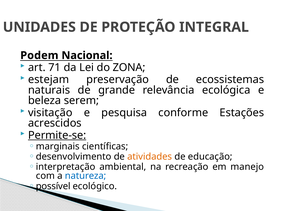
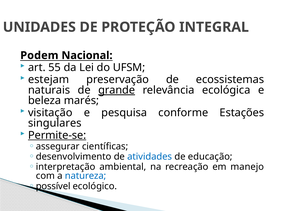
71: 71 -> 55 (55, 67)
ZONA: ZONA -> UFSM (129, 67)
grande underline: none -> present (117, 90)
serem: serem -> marés (81, 100)
acrescidos: acrescidos -> singulares (55, 123)
marginais: marginais -> assegurar (58, 146)
atividades colour: orange -> blue (150, 156)
